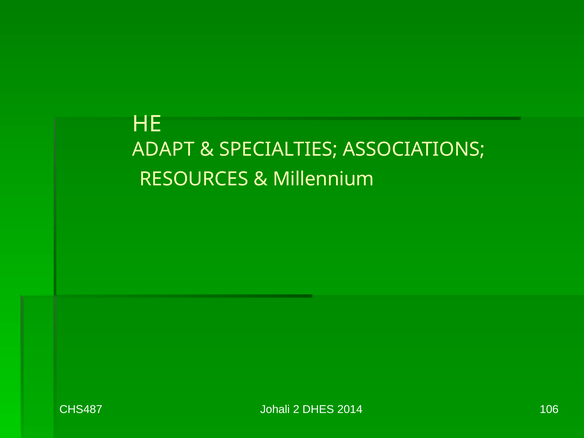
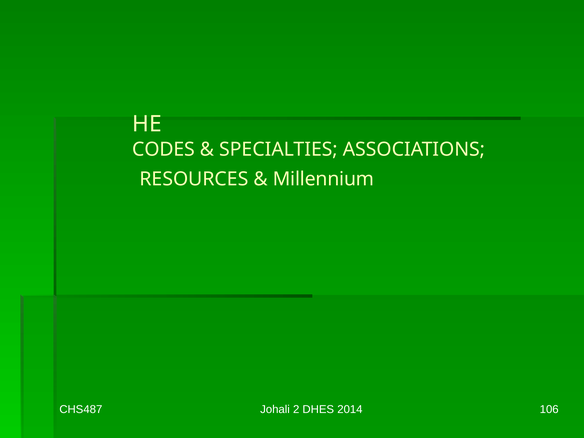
ADAPT: ADAPT -> CODES (164, 149)
